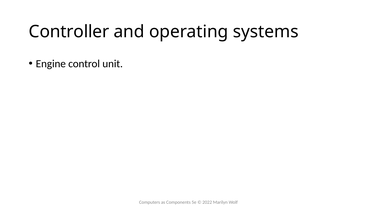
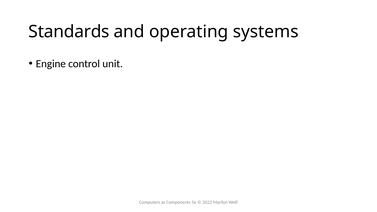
Controller: Controller -> Standards (69, 32)
